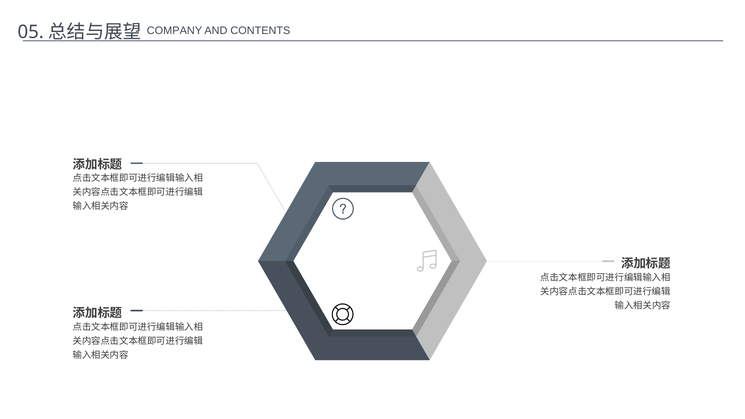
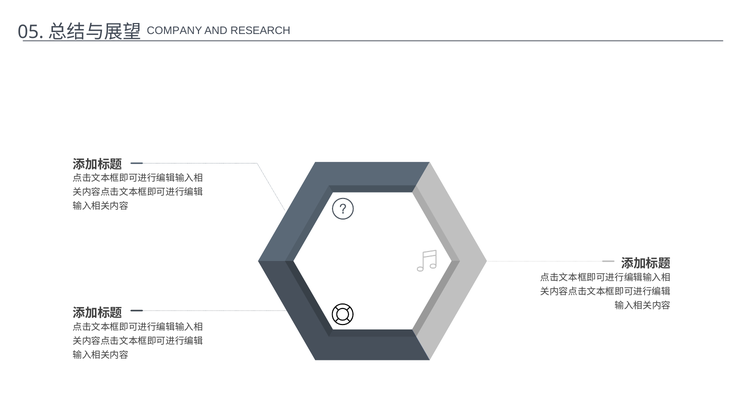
CONTENTS: CONTENTS -> RESEARCH (260, 31)
